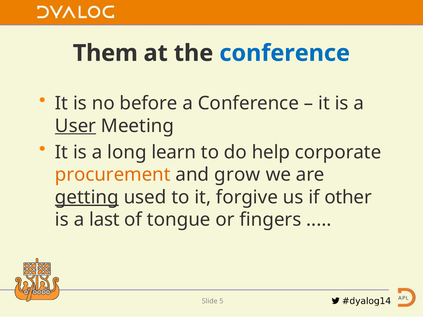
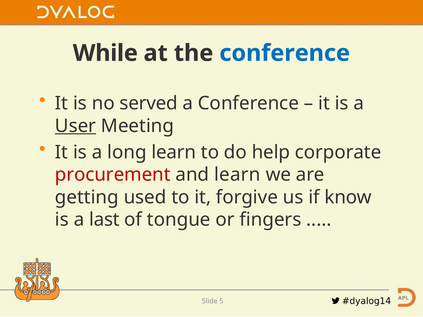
Them: Them -> While (105, 53)
before: before -> served (149, 103)
procurement colour: orange -> red (113, 175)
and grow: grow -> learn (237, 175)
getting underline: present -> none (87, 197)
other: other -> know (348, 197)
